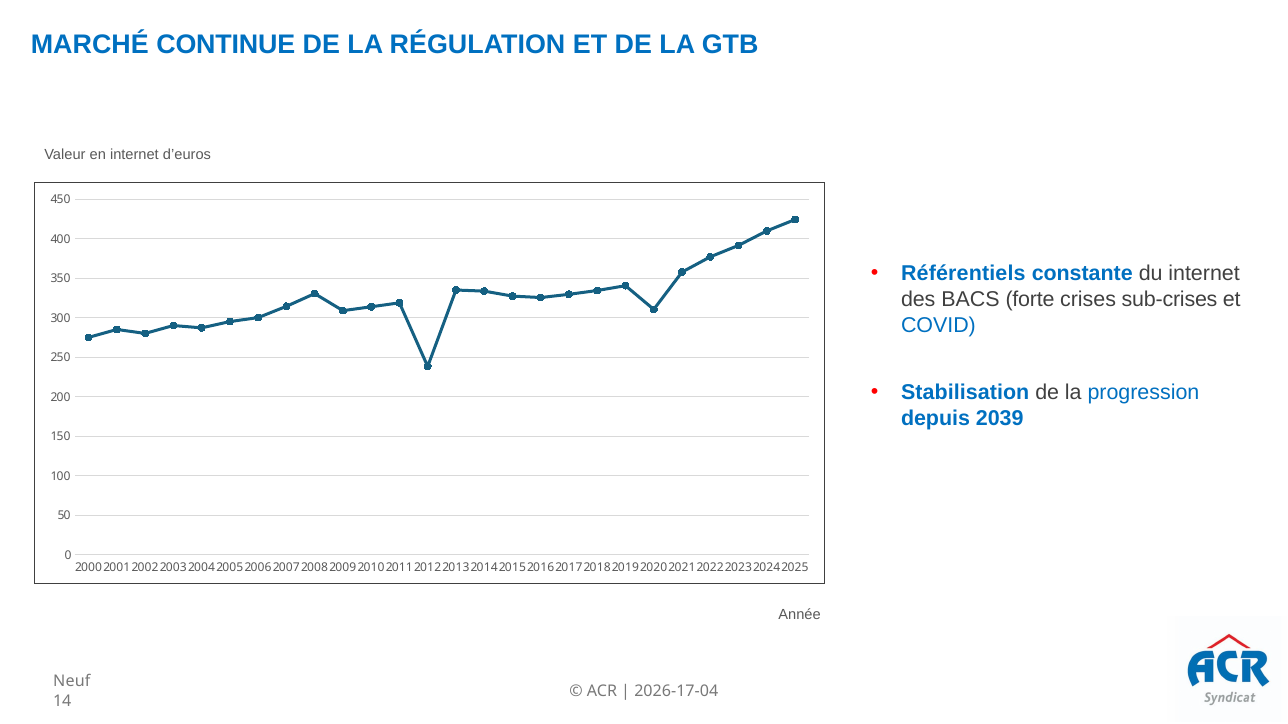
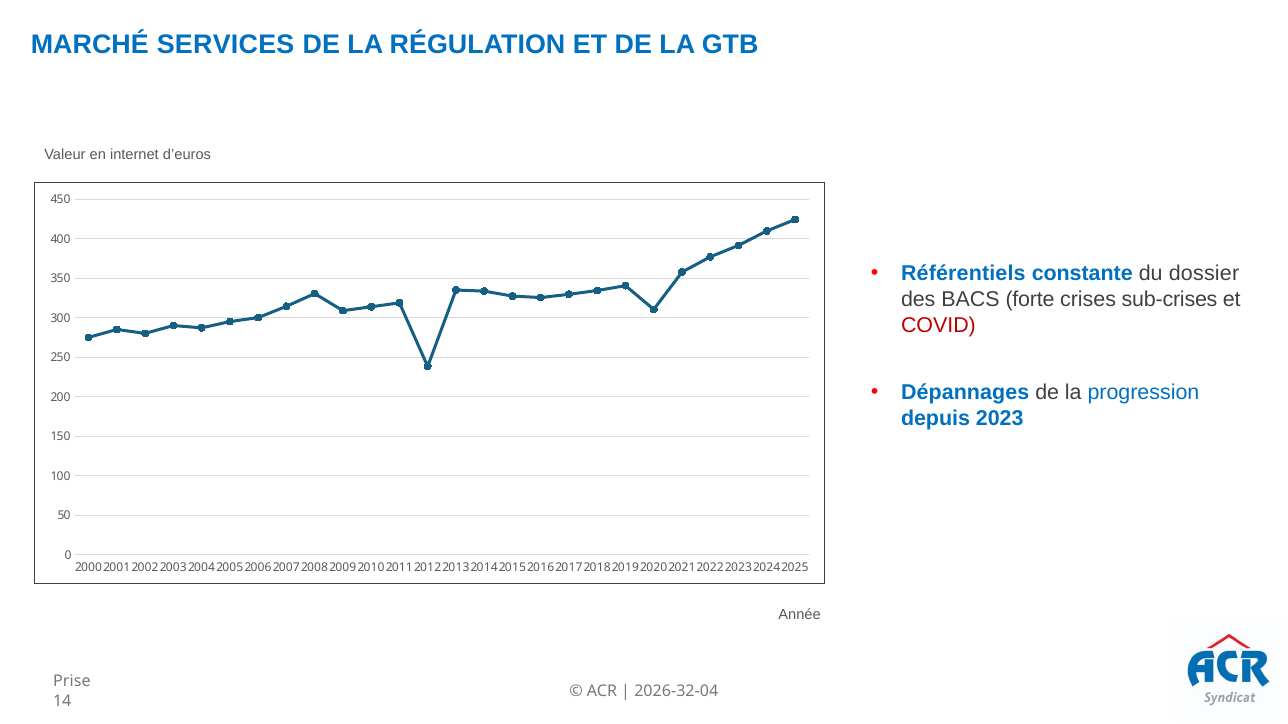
CONTINUE: CONTINUE -> SERVICES (226, 45)
du internet: internet -> dossier (1204, 274)
COVID colour: blue -> red (938, 326)
Stabilisation: Stabilisation -> Dépannages (965, 393)
2039: 2039 -> 2023 (1000, 419)
Neuf: Neuf -> Prise (72, 682)
2026-17-04: 2026-17-04 -> 2026-32-04 (676, 692)
